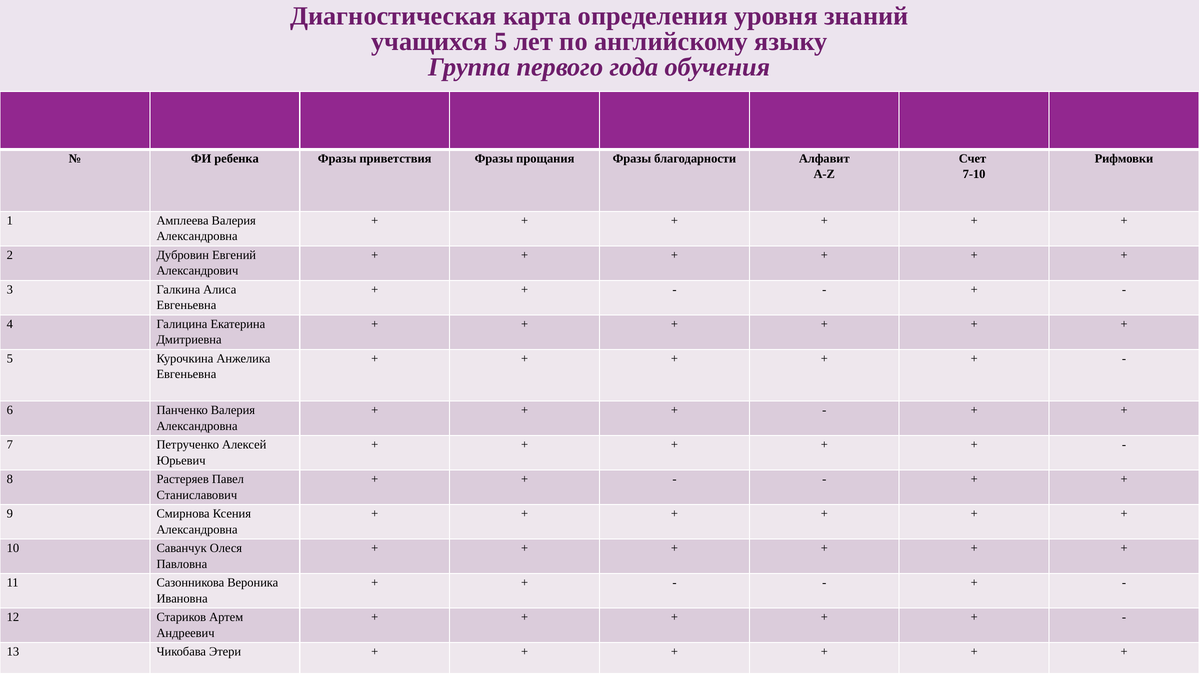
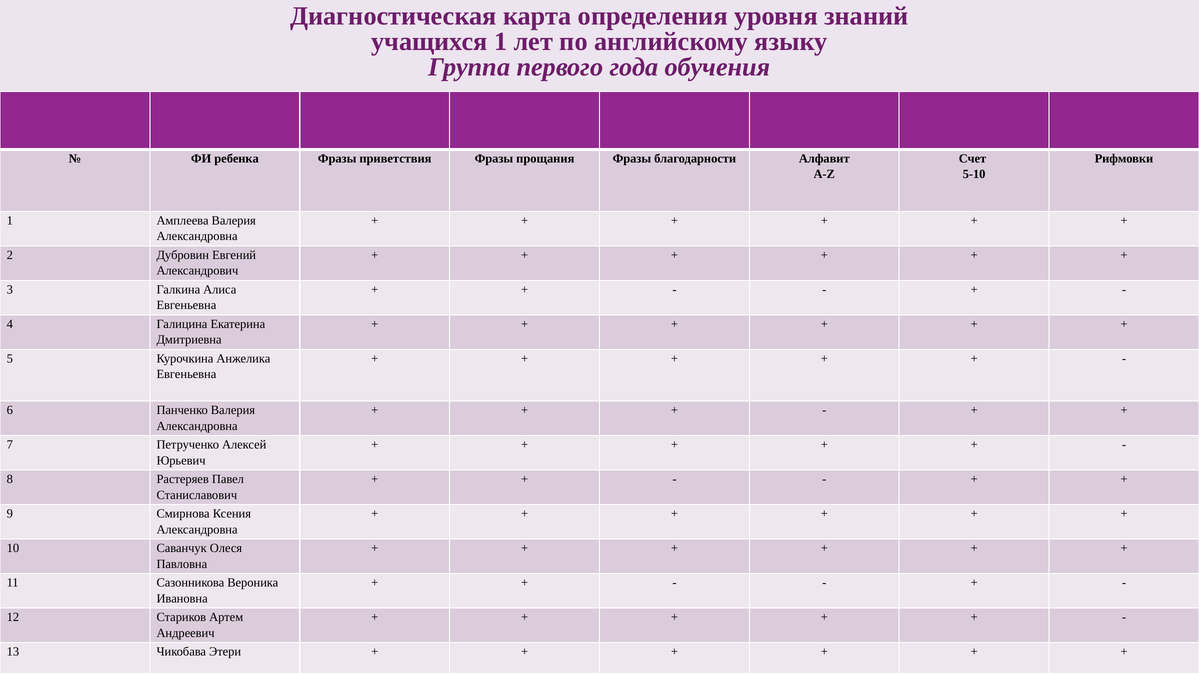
учащихся 5: 5 -> 1 (501, 42)
7-10: 7-10 -> 5-10 (974, 174)
